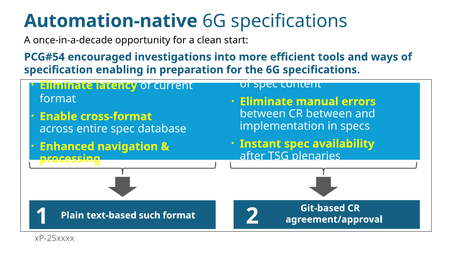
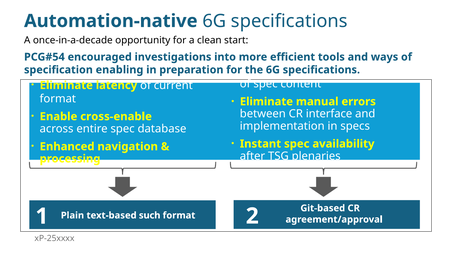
CR between: between -> interface (329, 114)
cross-format: cross-format -> cross-enable (116, 117)
